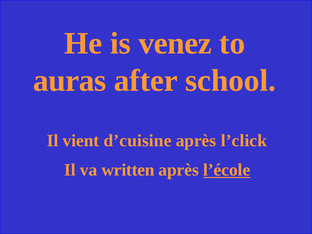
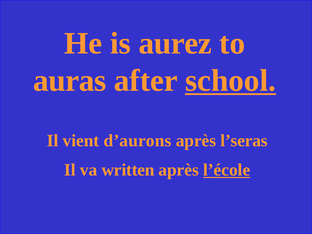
venez: venez -> aurez (175, 43)
school underline: none -> present (231, 81)
d’cuisine: d’cuisine -> d’aurons (138, 141)
l’click: l’click -> l’seras (244, 141)
